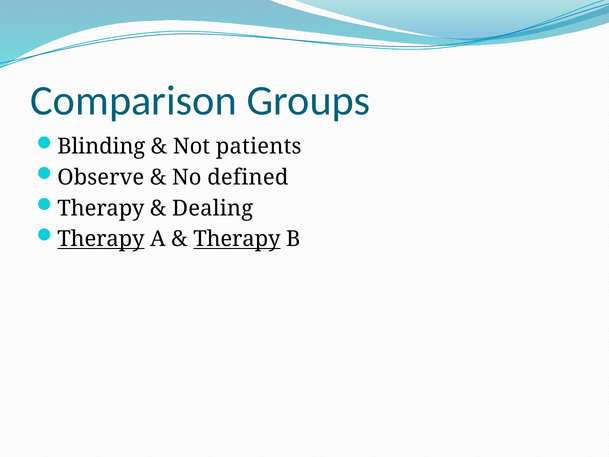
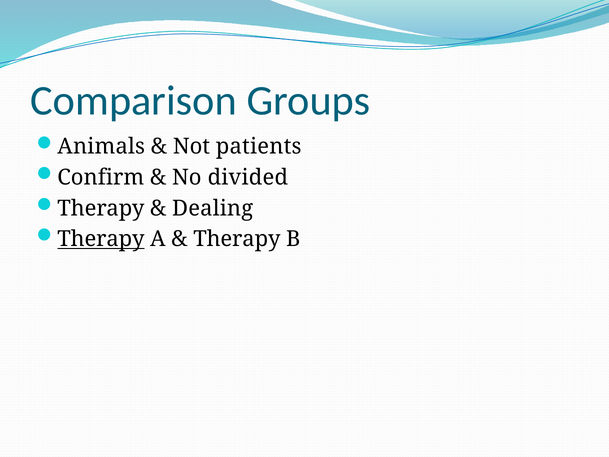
Blinding: Blinding -> Animals (101, 147)
Observe: Observe -> Confirm (101, 177)
defined: defined -> divided (248, 177)
Therapy underline: present -> none (237, 239)
